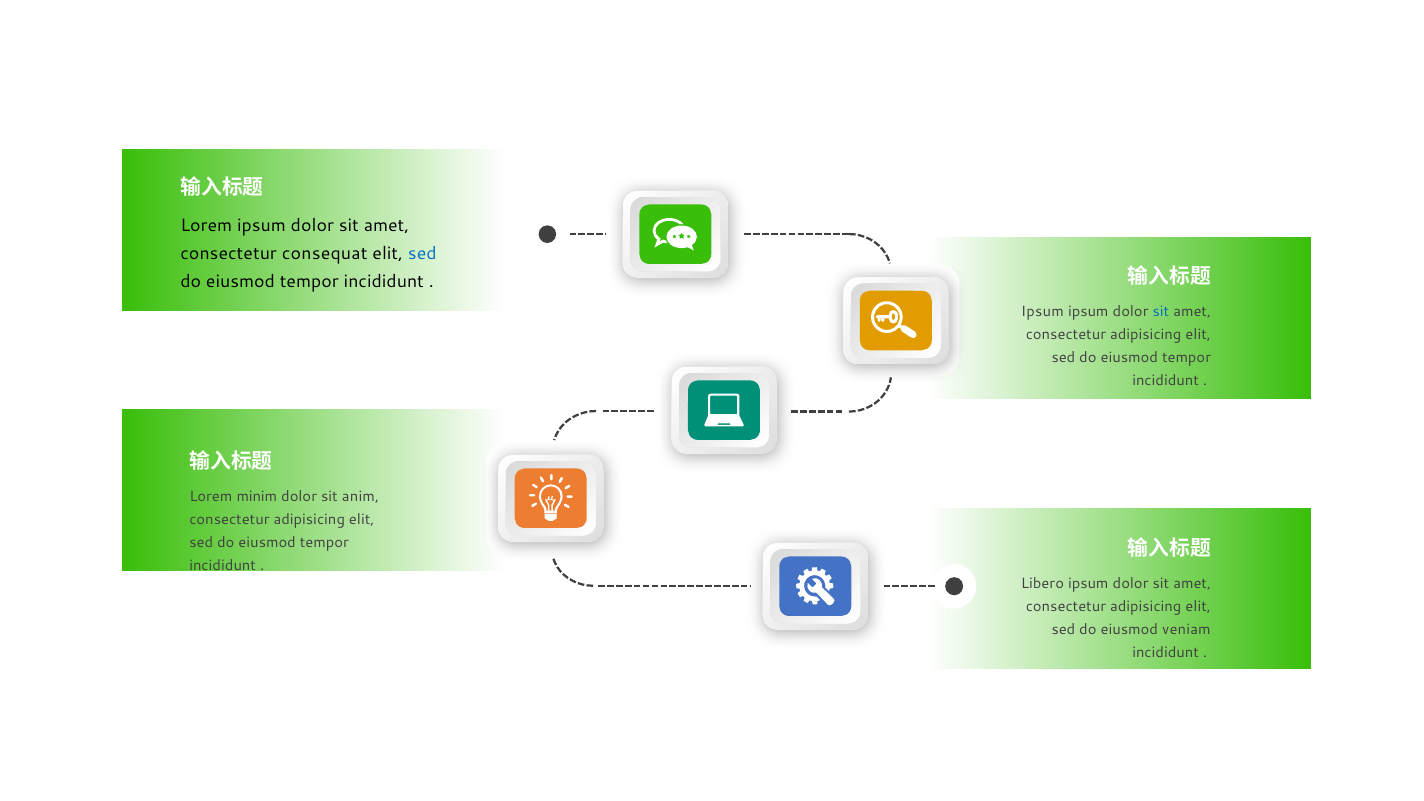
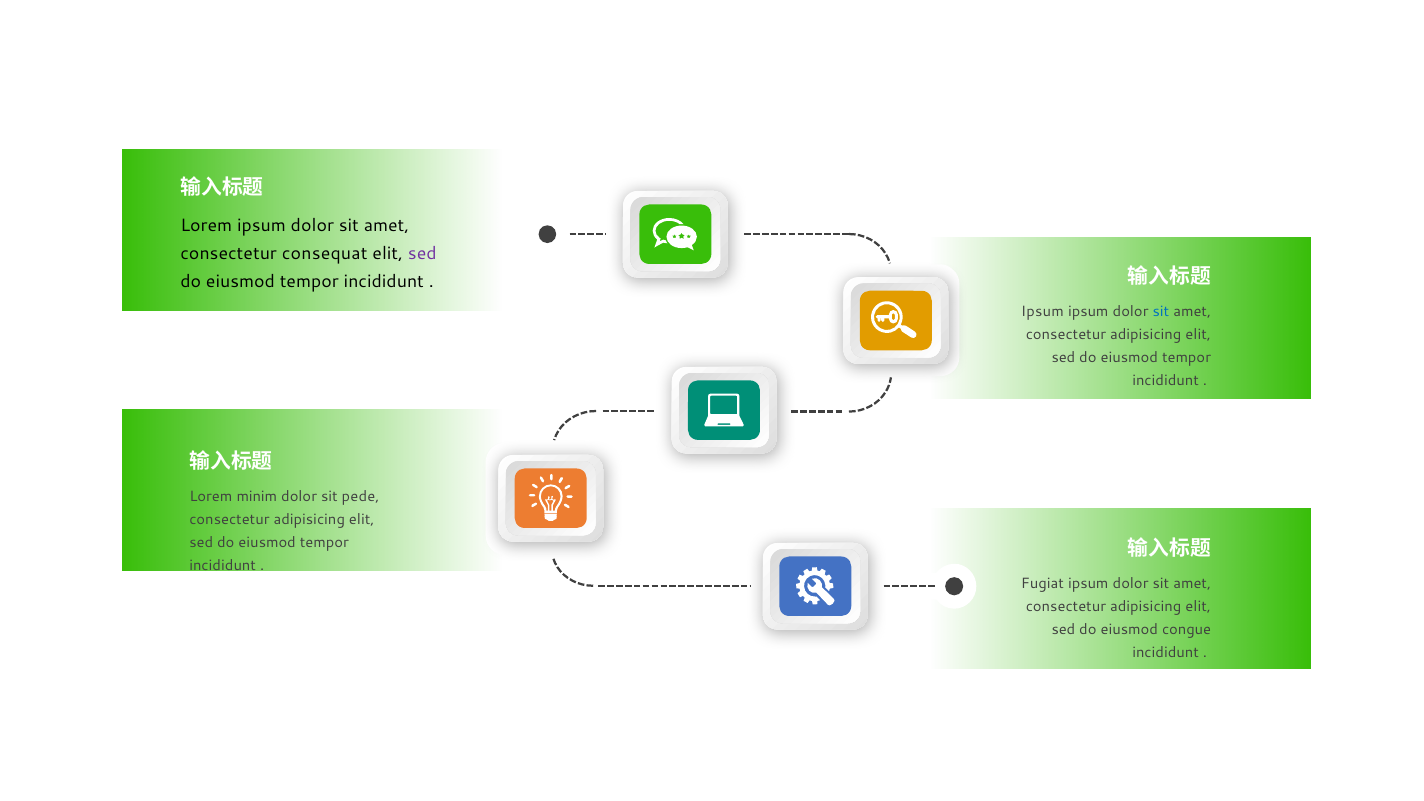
sed colour: blue -> purple (422, 254)
anim: anim -> pede (361, 496)
Libero: Libero -> Fugiat (1042, 583)
veniam: veniam -> congue (1187, 630)
